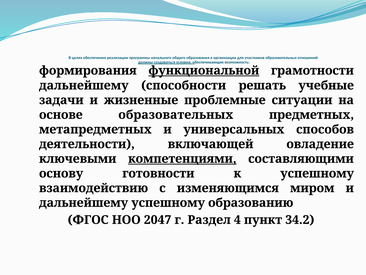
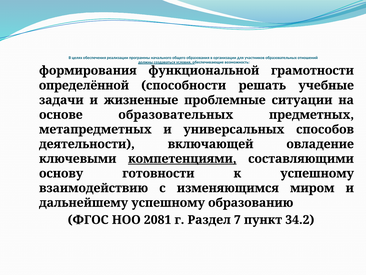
функциональной underline: present -> none (204, 70)
дальнейшему: дальнейшему -> определённой (84, 85)
2047: 2047 -> 2081 (158, 219)
4: 4 -> 7 (237, 219)
